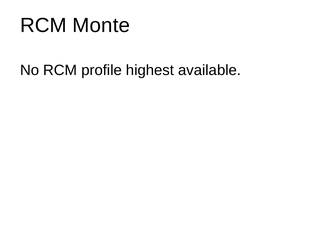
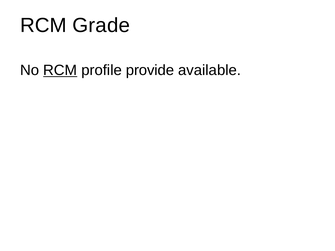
Monte: Monte -> Grade (101, 25)
RCM underline: none -> present (60, 70)
highest: highest -> provide (150, 70)
